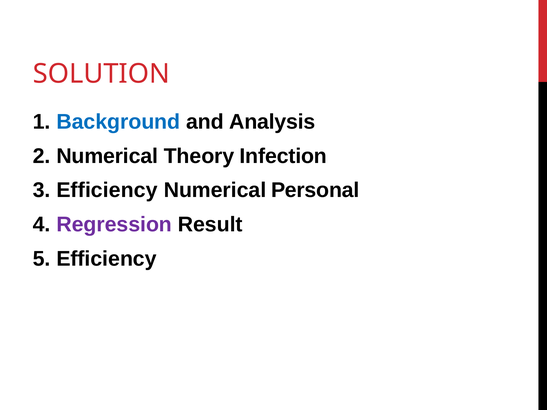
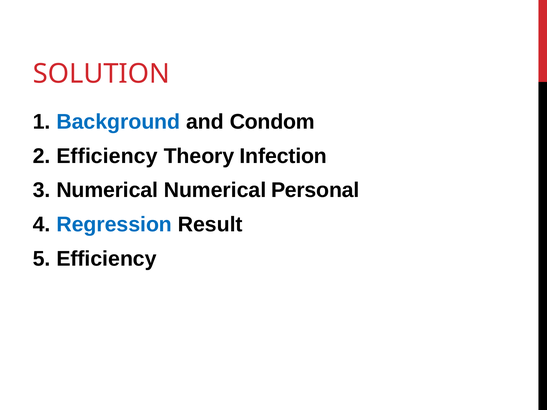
Analysis: Analysis -> Condom (272, 122)
2 Numerical: Numerical -> Efficiency (107, 156)
3 Efficiency: Efficiency -> Numerical (107, 190)
Regression colour: purple -> blue (114, 225)
